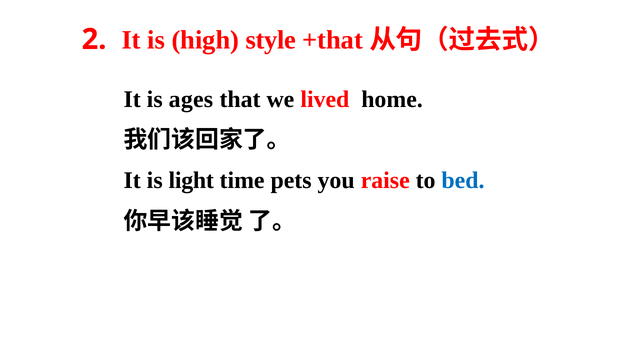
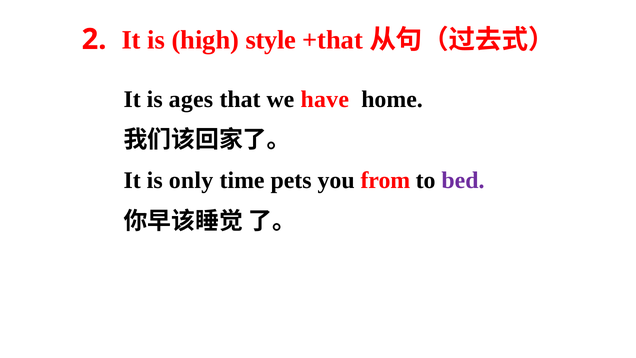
lived: lived -> have (325, 99)
light: light -> only (191, 180)
raise: raise -> from (385, 180)
bed colour: blue -> purple (463, 180)
